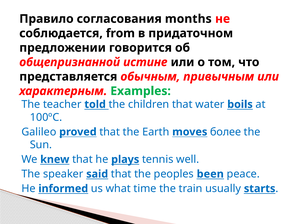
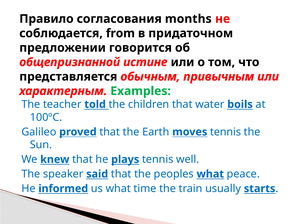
moves более: более -> tennis (226, 132)
peoples been: been -> what (210, 174)
